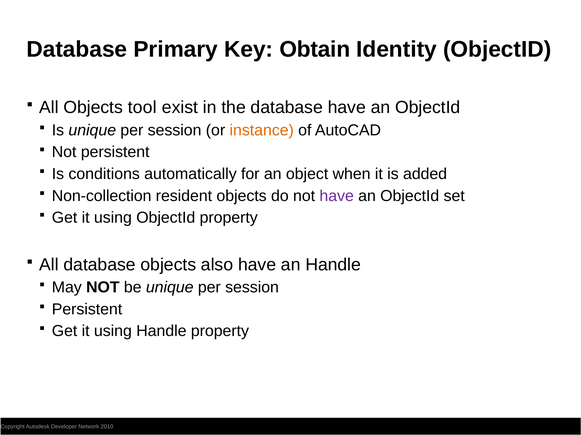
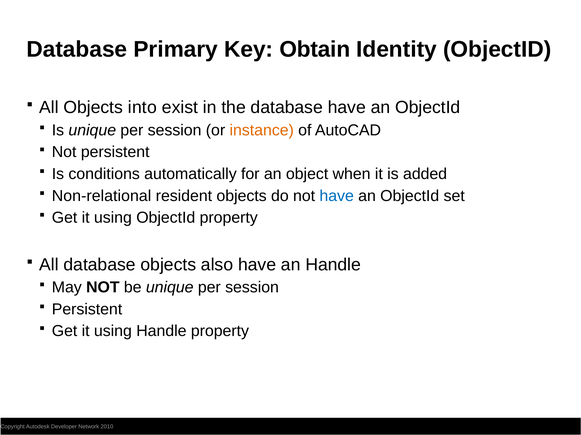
tool: tool -> into (142, 108)
Non-collection: Non-collection -> Non-relational (102, 196)
have colour: purple -> blue (337, 196)
